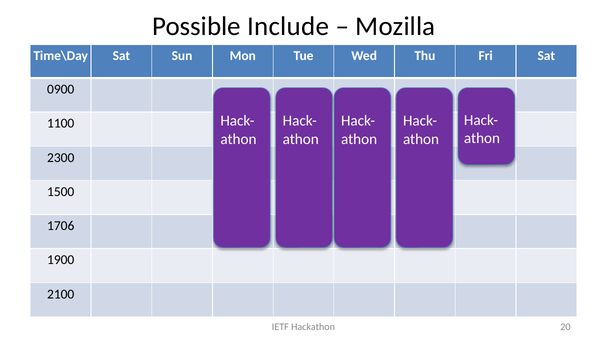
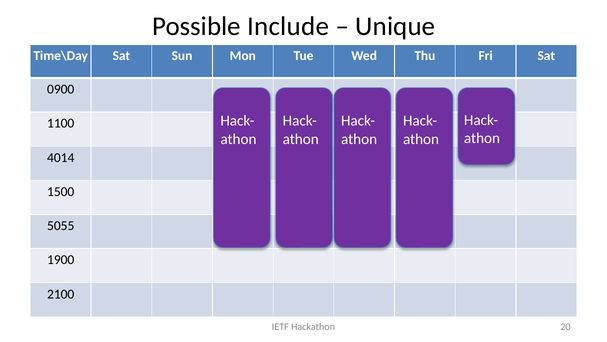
Mozilla: Mozilla -> Unique (395, 26)
2300: 2300 -> 4014 (61, 157)
1706: 1706 -> 5055 (61, 226)
